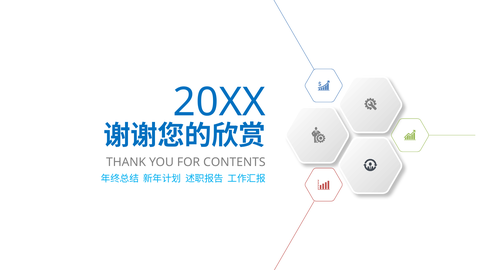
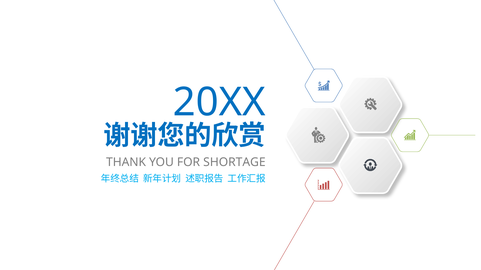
CONTENTS: CONTENTS -> SHORTAGE (234, 162)
